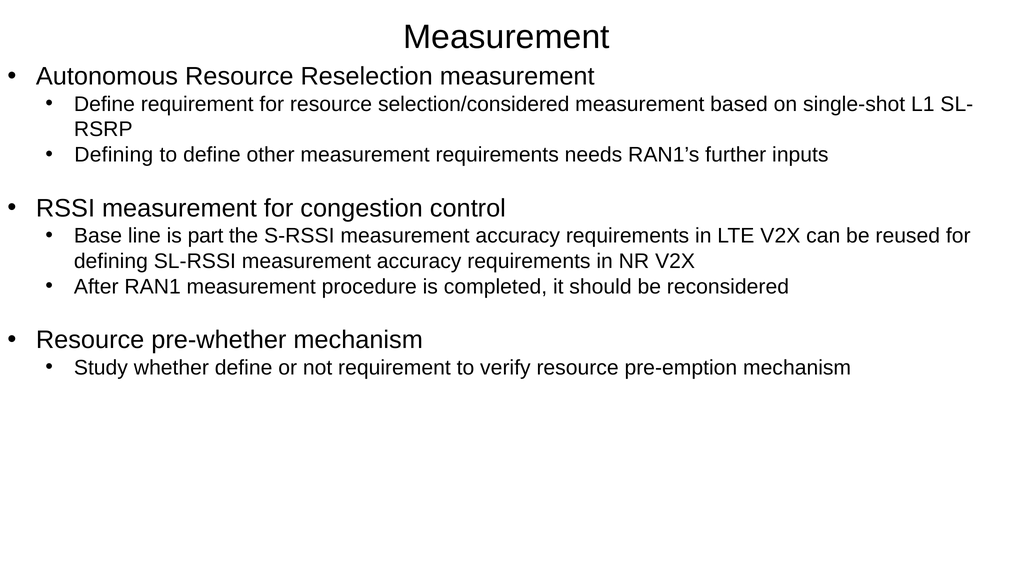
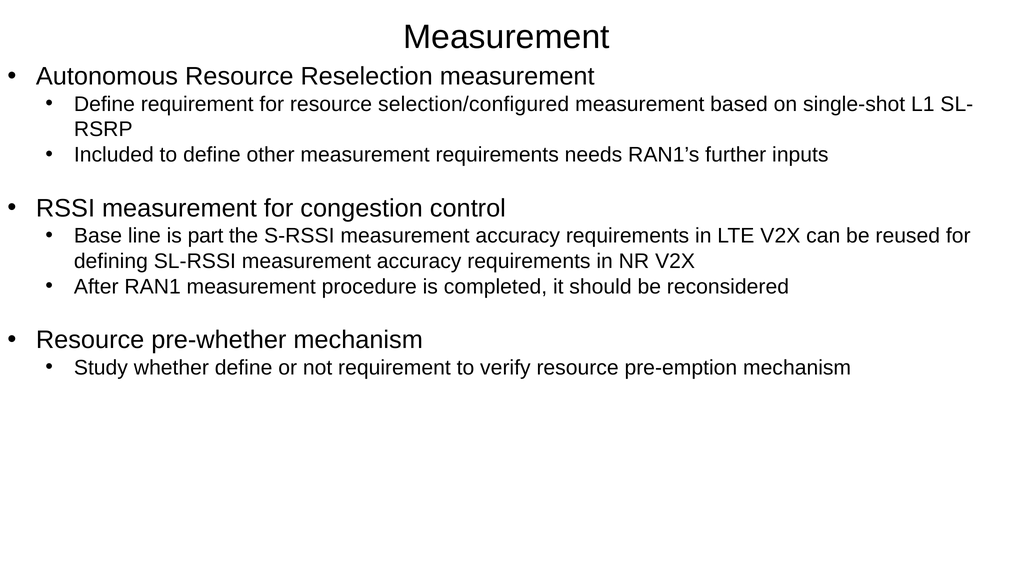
selection/considered: selection/considered -> selection/configured (474, 104)
Defining: Defining -> Included (114, 155)
